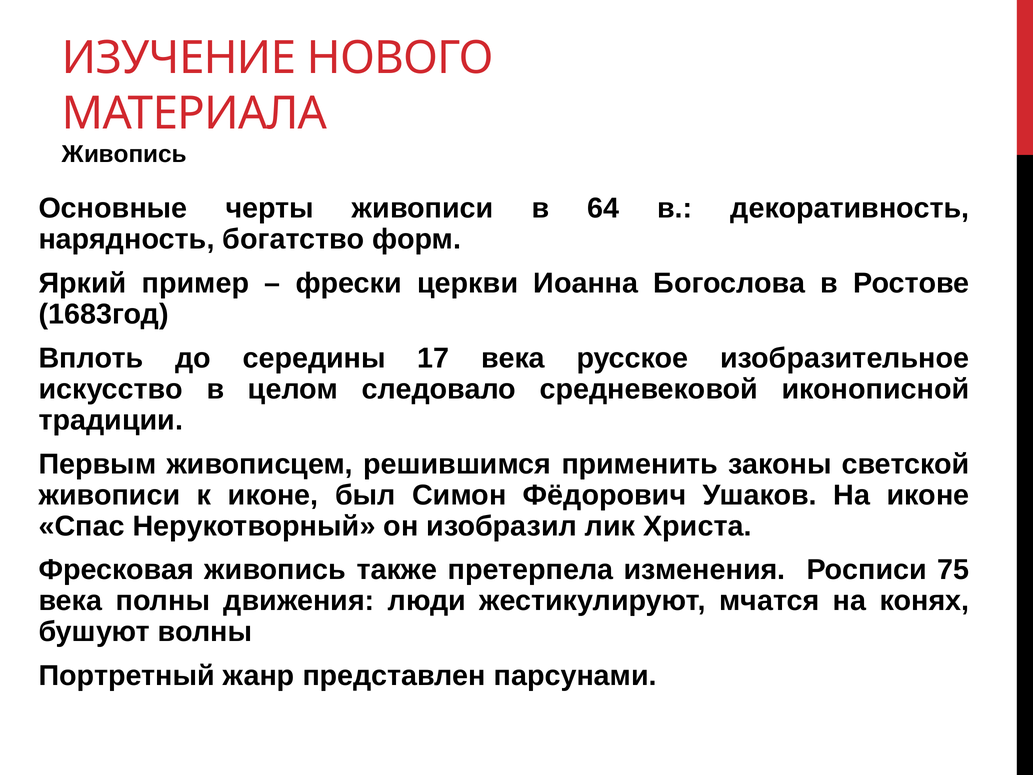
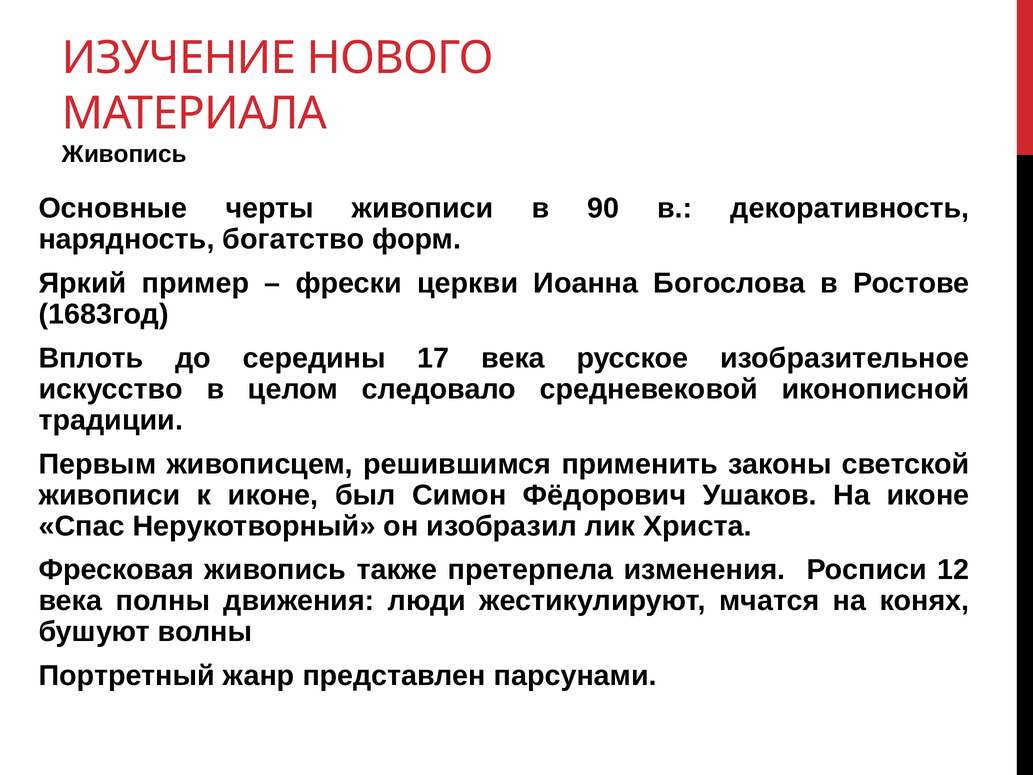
64: 64 -> 90 (603, 208)
75: 75 -> 12 (953, 570)
